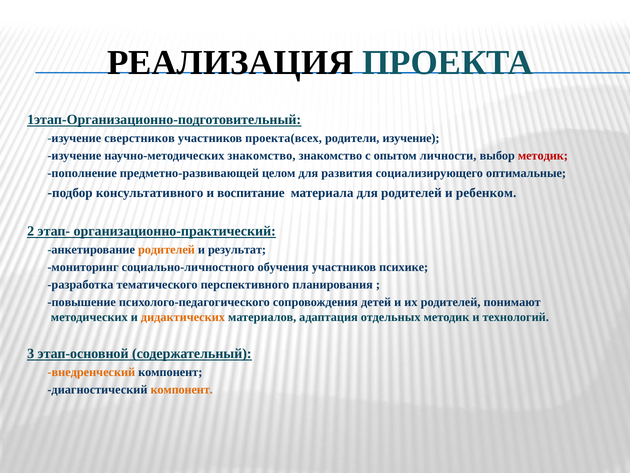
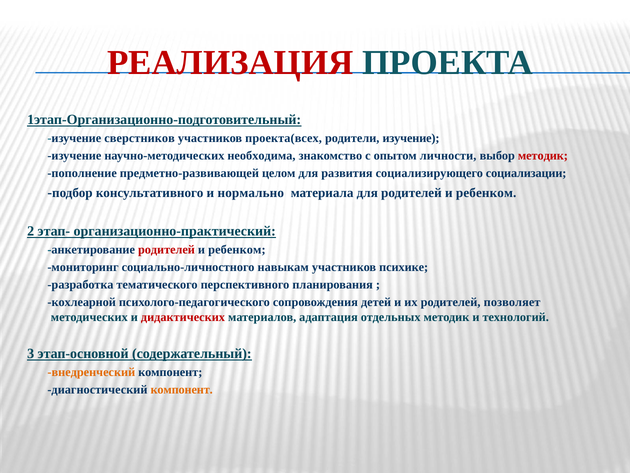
РЕАЛИЗАЦИЯ colour: black -> red (230, 63)
научно-методических знакомство: знакомство -> необходима (261, 155)
оптимальные: оптимальные -> социализации (526, 173)
воспитание: воспитание -> нормально (251, 192)
родителей colour: orange -> red (166, 249)
результат: результат -> ребенком (237, 249)
обучения: обучения -> навыкам (283, 267)
повышение: повышение -> кохлеарной (82, 302)
понимают: понимают -> позволяет (512, 302)
дидактических colour: orange -> red (183, 317)
